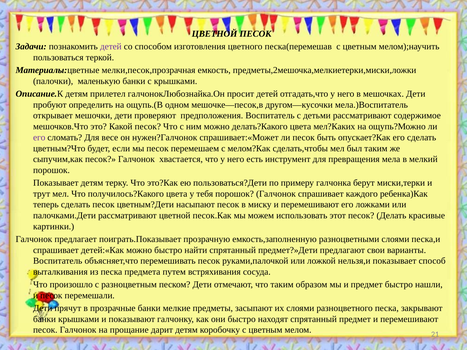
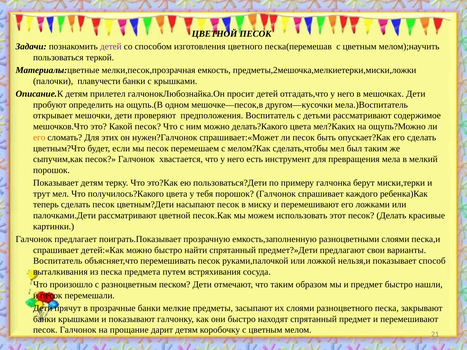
маленькую: маленькую -> плавучести (99, 81)
его colour: purple -> orange (39, 138)
весе: весе -> этих (110, 138)
